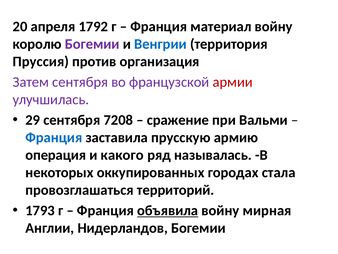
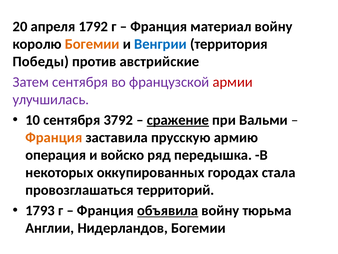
Богемии colour: purple -> orange (92, 44)
Пруссия: Пруссия -> Победы (41, 61)
организация: организация -> австрийские (160, 61)
29: 29 -> 10 (33, 120)
7208: 7208 -> 3792 (118, 120)
сражение underline: none -> present (178, 120)
Франция colour: blue -> orange (54, 137)
какого: какого -> войско (122, 155)
называлась: называлась -> передышка (213, 155)
мирная: мирная -> тюрьма (267, 210)
